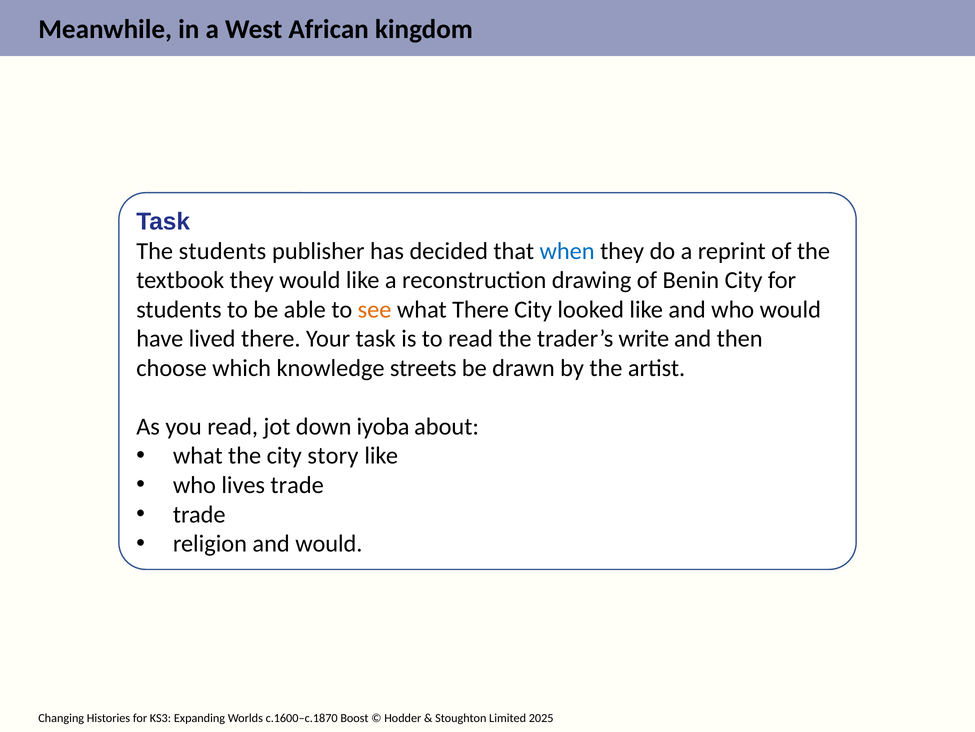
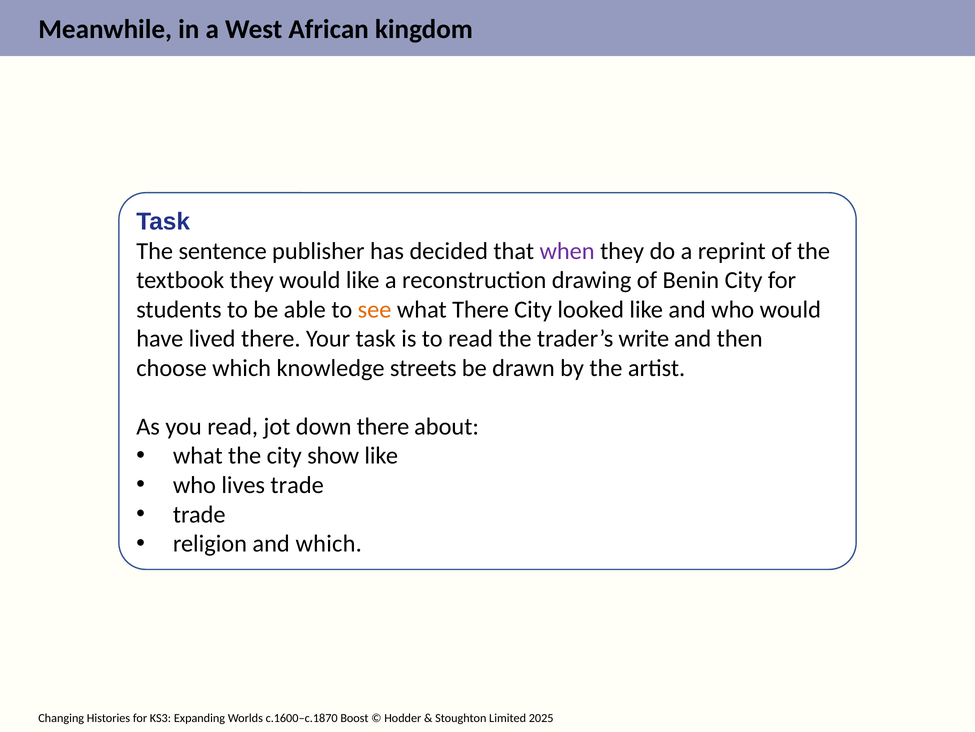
The students: students -> sentence (223, 251)
when colour: blue -> purple (567, 251)
down iyoba: iyoba -> there (383, 426)
story: story -> show (333, 455)
and would: would -> which (329, 543)
